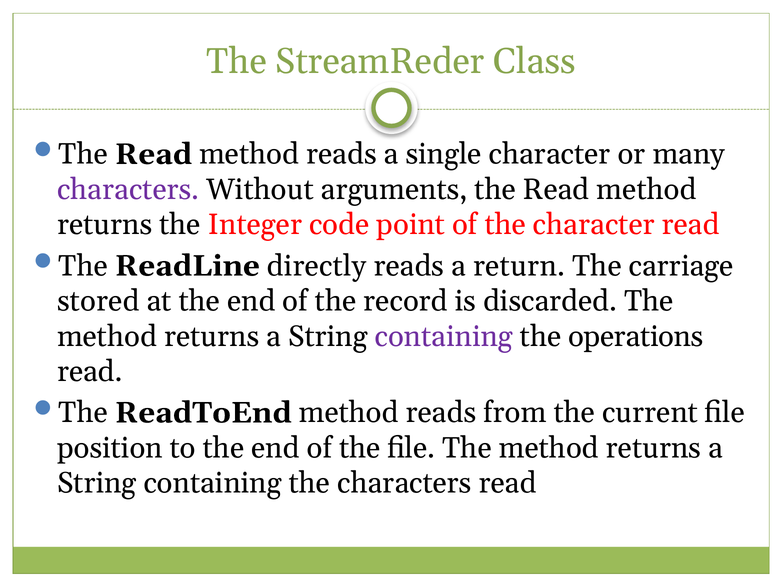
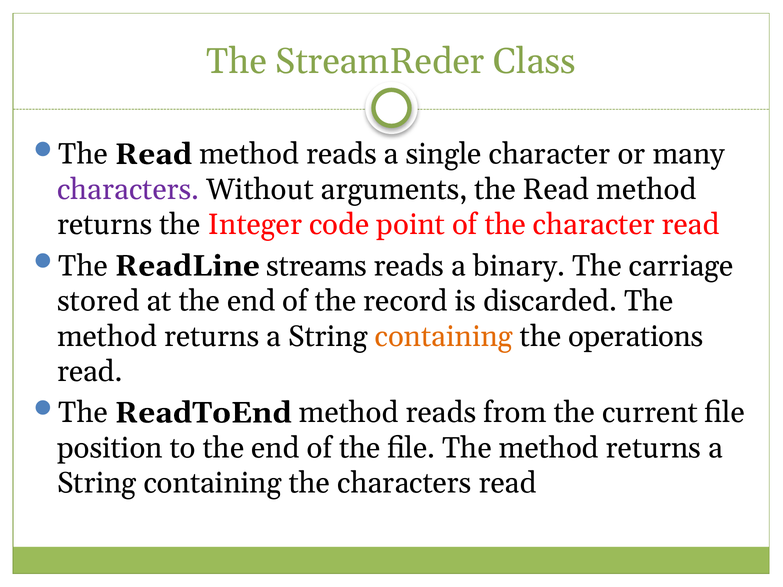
directly: directly -> streams (317, 266)
return: return -> binary (519, 266)
containing colour: purple -> orange (444, 337)
